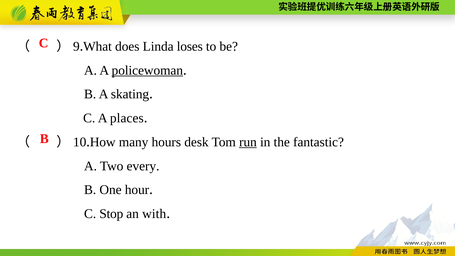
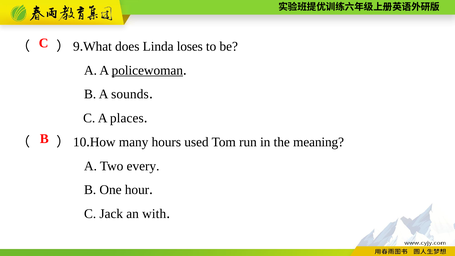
skating: skating -> sounds (130, 94)
desk: desk -> used (196, 142)
run underline: present -> none (248, 142)
fantastic: fantastic -> meaning (319, 142)
Stop: Stop -> Jack (111, 214)
